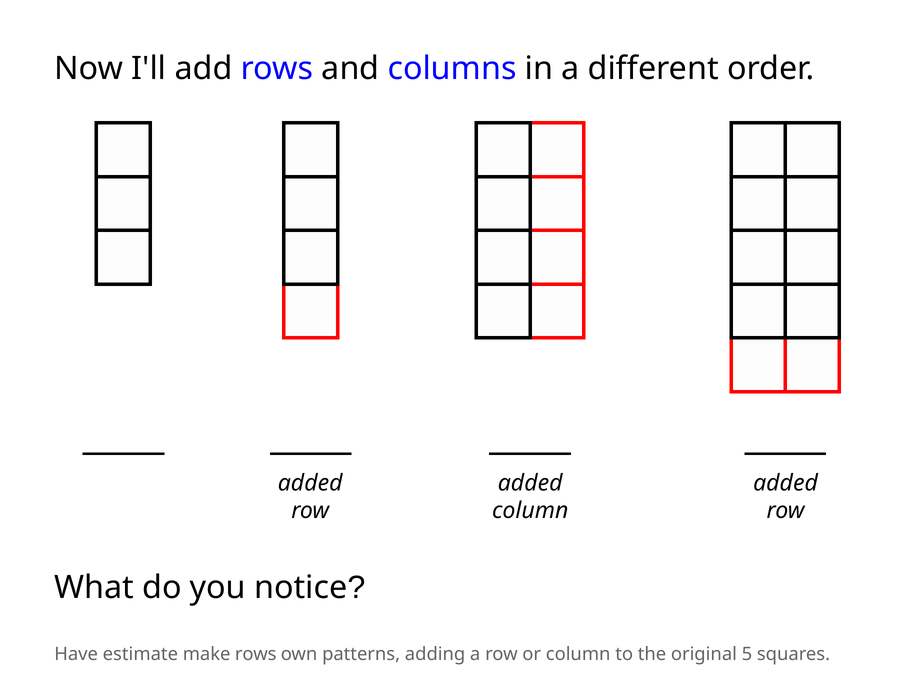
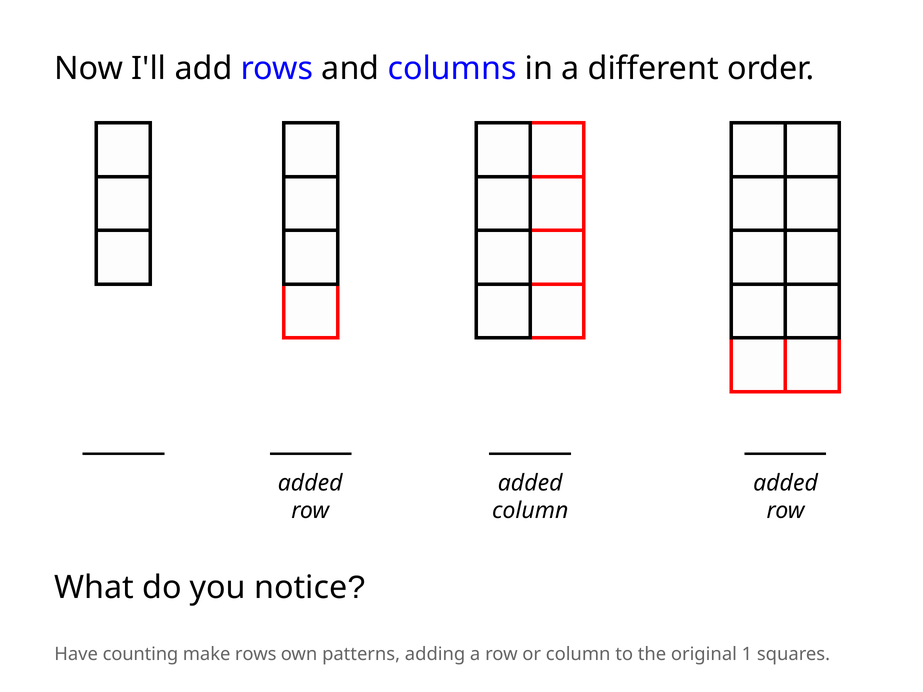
estimate: estimate -> counting (140, 654)
5: 5 -> 1 (747, 654)
